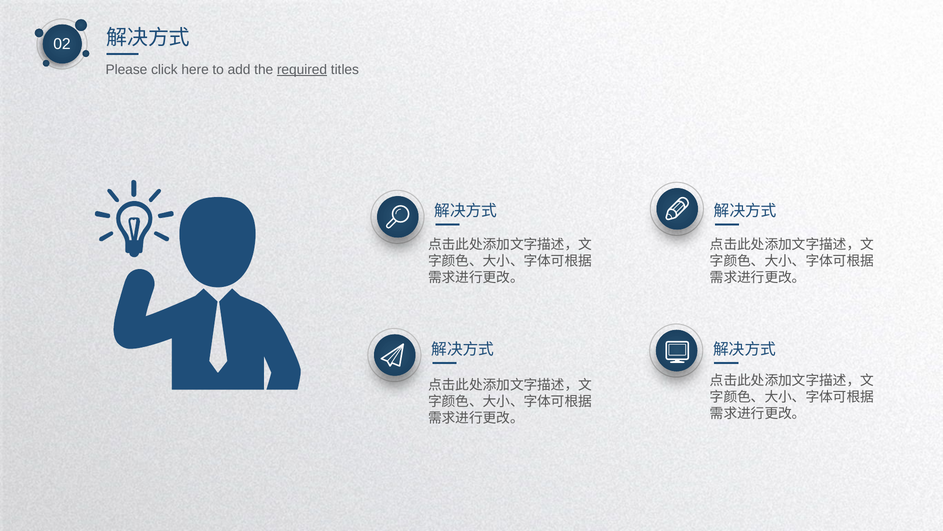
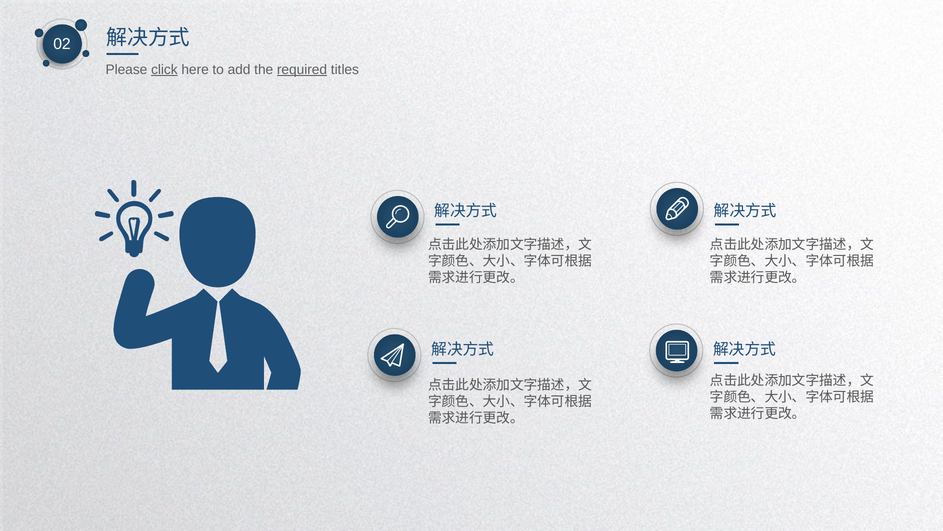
click underline: none -> present (164, 70)
